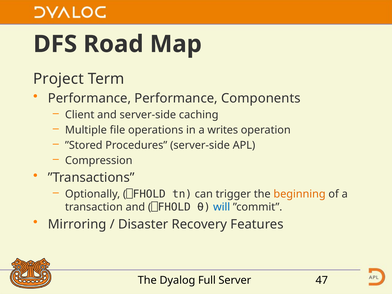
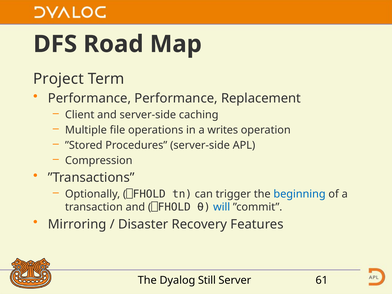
Components: Components -> Replacement (261, 98)
beginning colour: orange -> blue (300, 194)
Full: Full -> Still (207, 280)
47: 47 -> 61 (322, 280)
